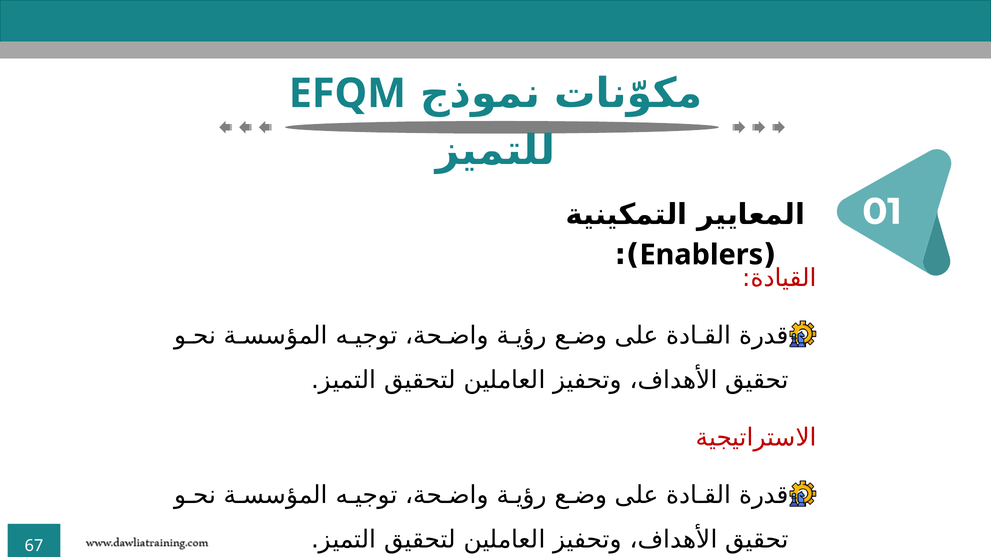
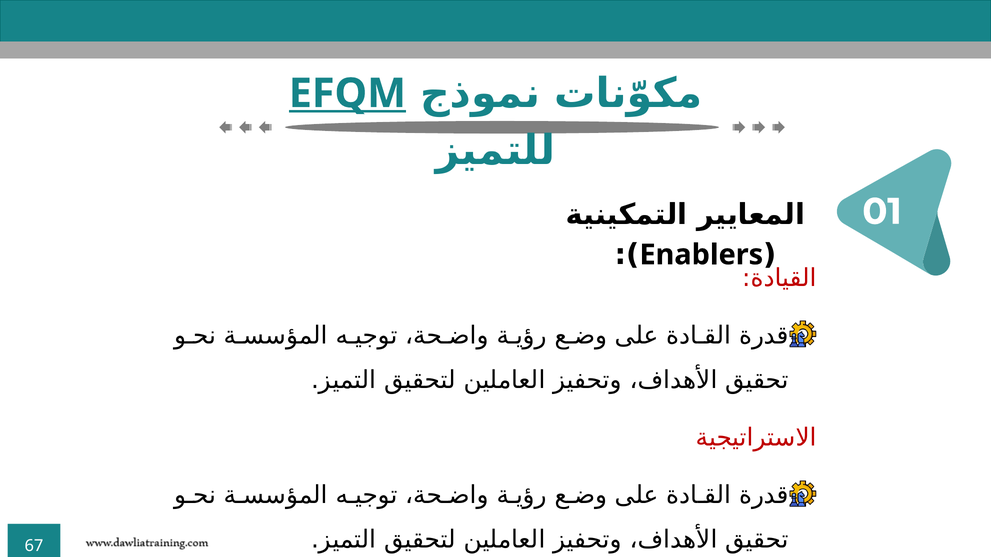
EFQM underline: none -> present (347, 94)
